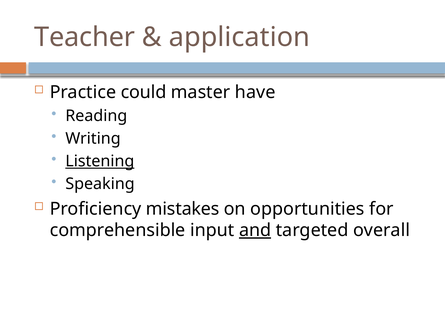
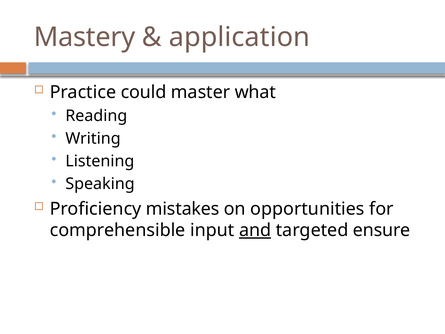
Teacher: Teacher -> Mastery (85, 37)
have: have -> what (255, 92)
Listening underline: present -> none (100, 161)
overall: overall -> ensure (382, 230)
